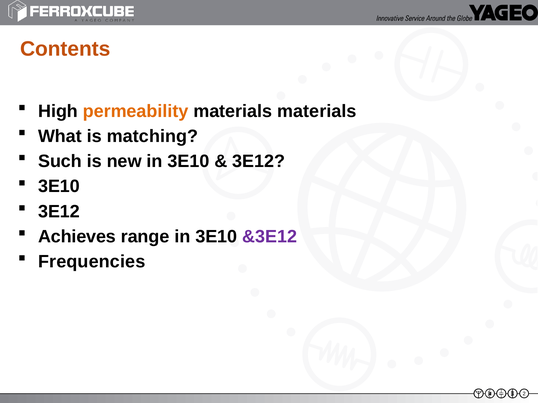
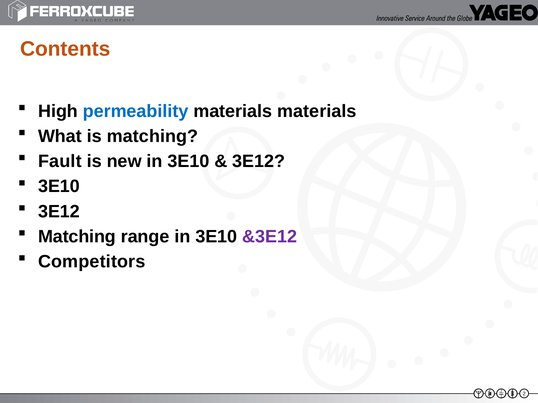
permeability colour: orange -> blue (136, 111)
Such: Such -> Fault (60, 162)
Achieves: Achieves -> Matching (77, 237)
Frequencies: Frequencies -> Competitors (92, 262)
